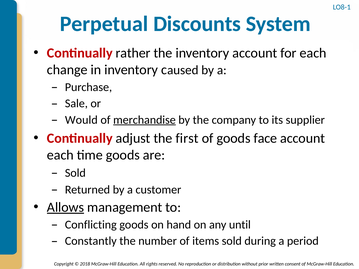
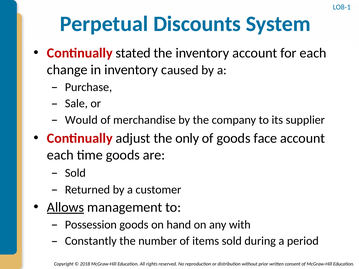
rather: rather -> stated (133, 53)
merchandise underline: present -> none (144, 120)
first: first -> only (187, 138)
Conflicting: Conflicting -> Possession (91, 225)
until: until -> with (240, 225)
